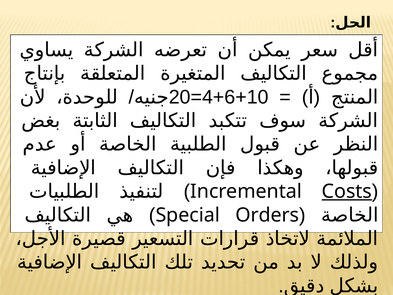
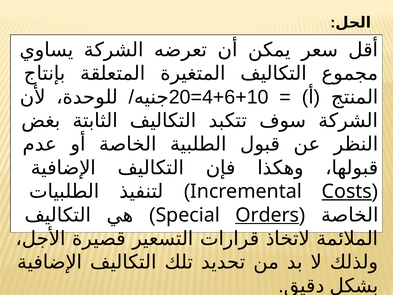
Orders underline: none -> present (267, 215)
